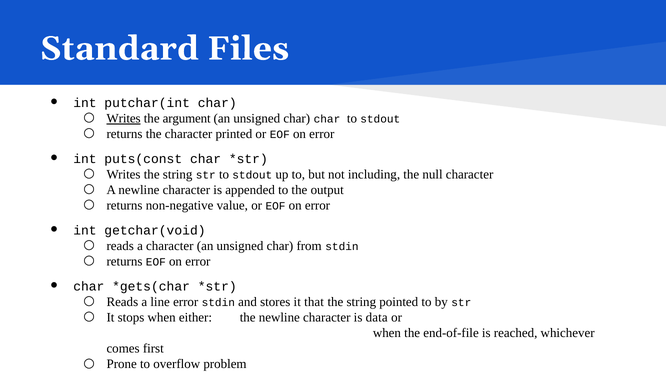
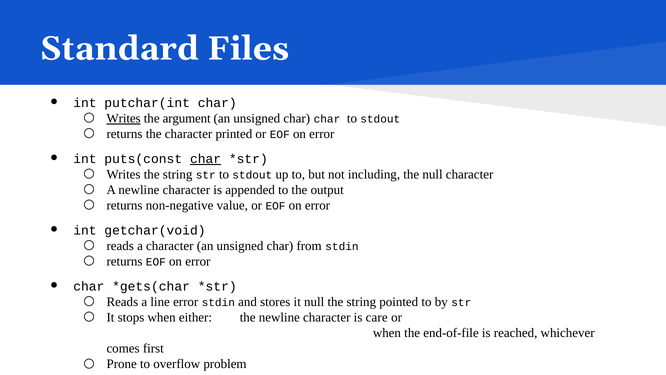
char underline: none -> present (206, 159)
it that: that -> null (314, 302)
data: data -> care (377, 317)
